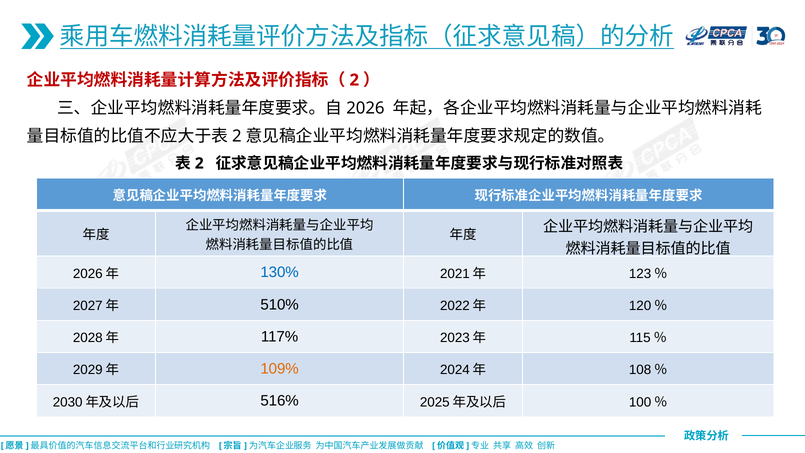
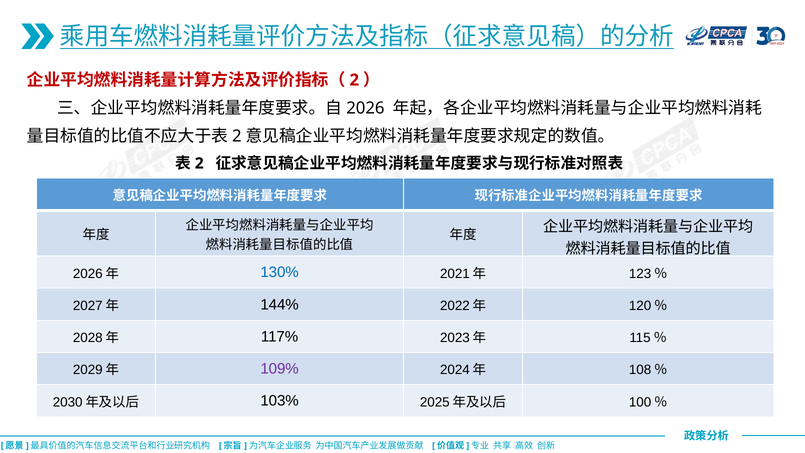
510%: 510% -> 144% (280, 304)
109% colour: orange -> purple (280, 369)
516%: 516% -> 103% (280, 401)
